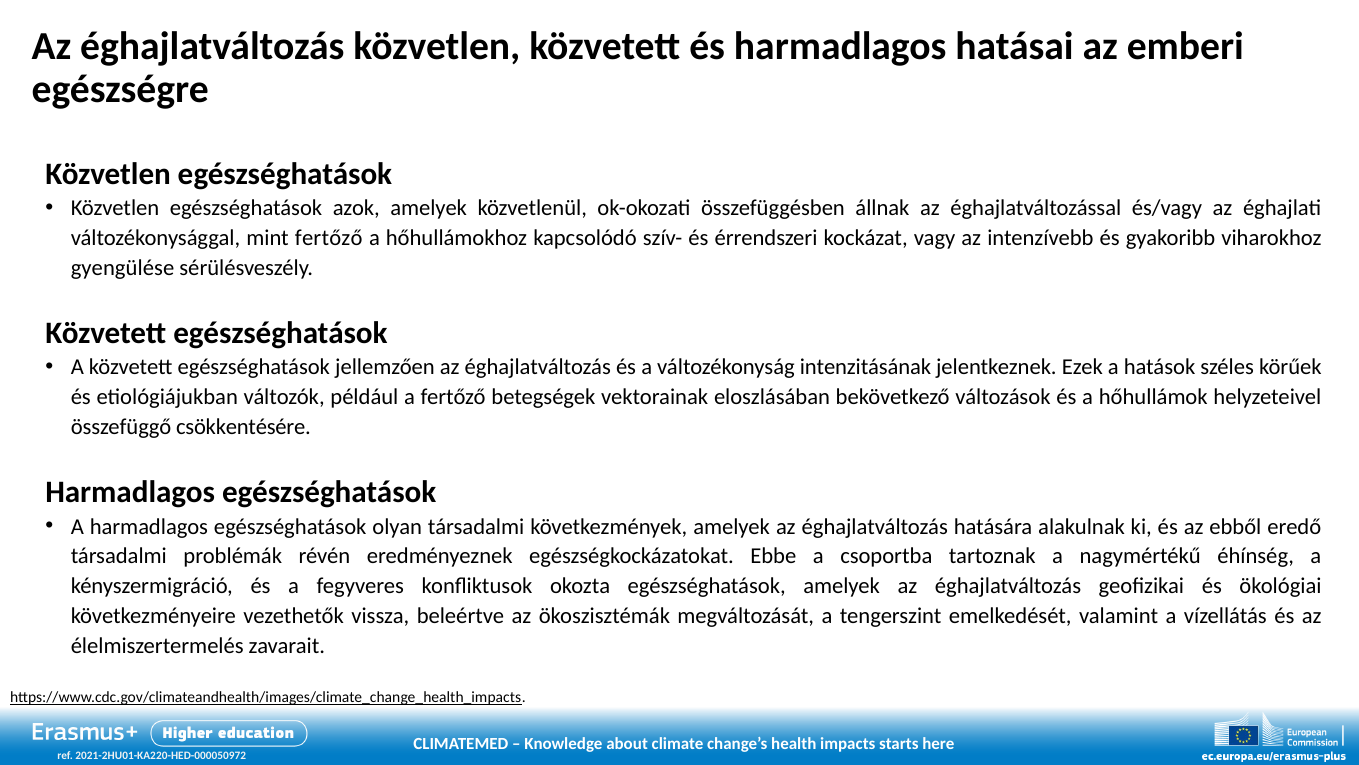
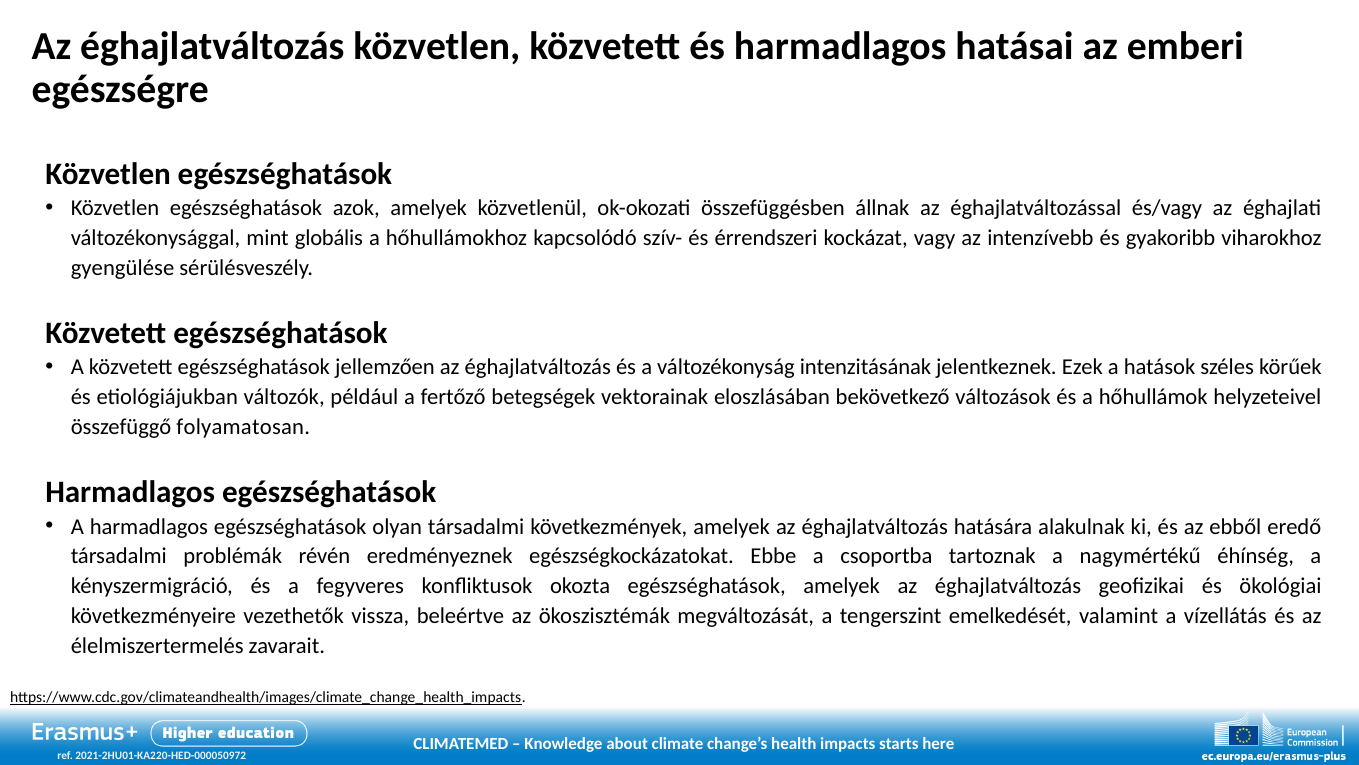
mint fertőző: fertőző -> globális (329, 238)
csökkentésére: csökkentésére -> folyamatosan (243, 427)
